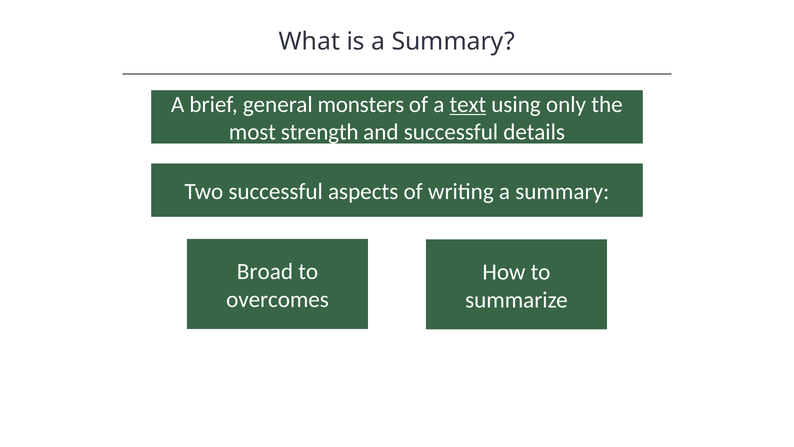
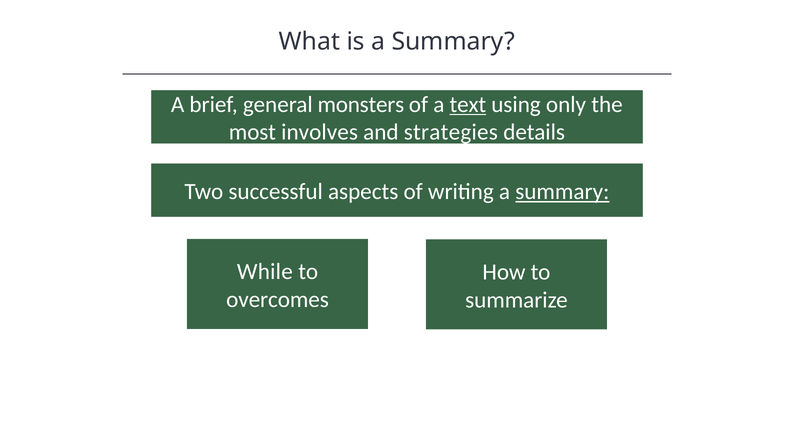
strength: strength -> involves (320, 132)
and successful: successful -> strategies (451, 132)
summary underline: none -> present (562, 192)
Broad: Broad -> While (265, 271)
